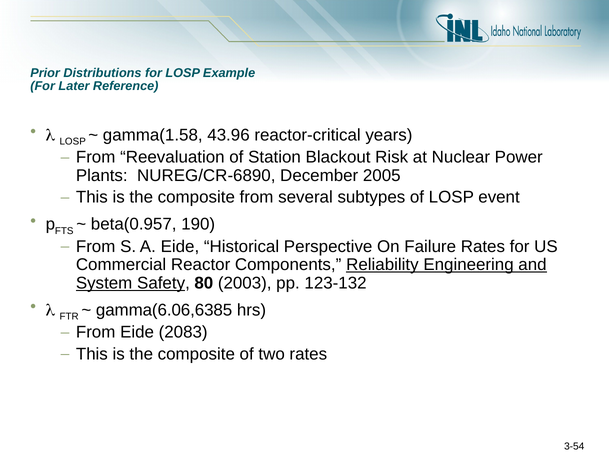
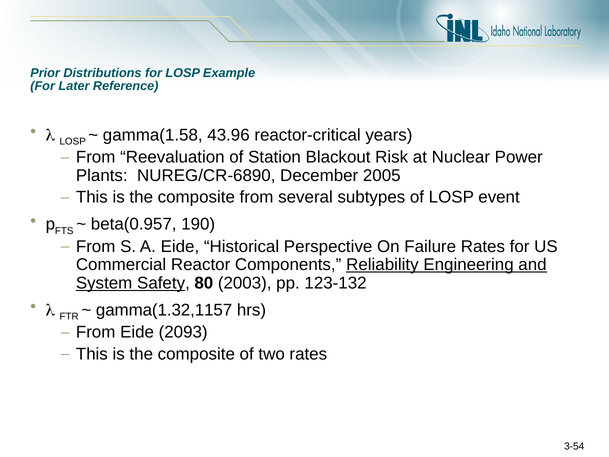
gamma(6.06,6385: gamma(6.06,6385 -> gamma(1.32,1157 (164, 310)
2083: 2083 -> 2093 (183, 332)
